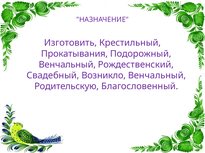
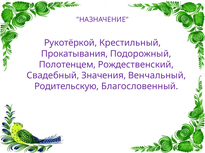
Изготовить: Изготовить -> Рукотёркой (71, 43)
Венчальный: Венчальный -> Полотенцем (67, 65)
Возникло: Возникло -> Значения (104, 76)
